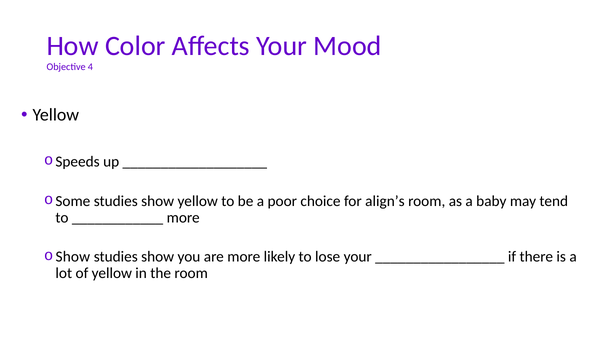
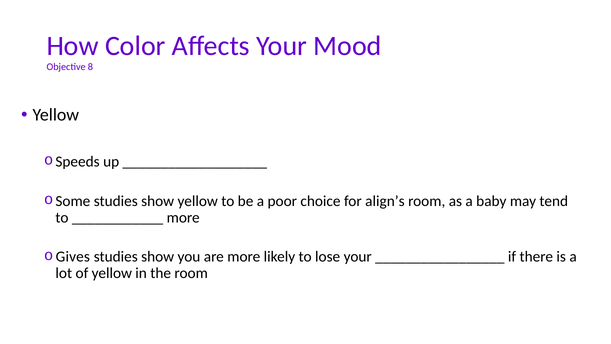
4: 4 -> 8 (90, 67)
Show: Show -> Gives (73, 257)
